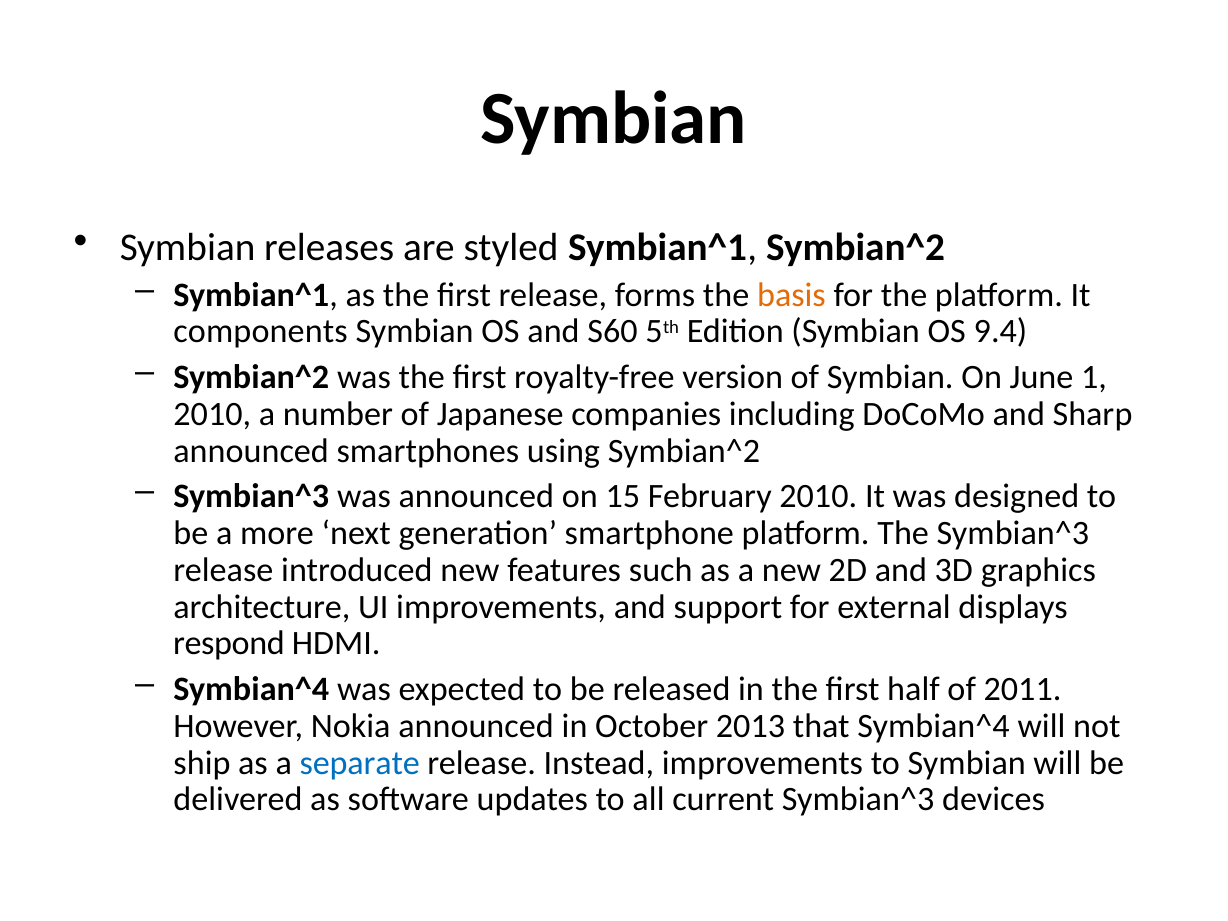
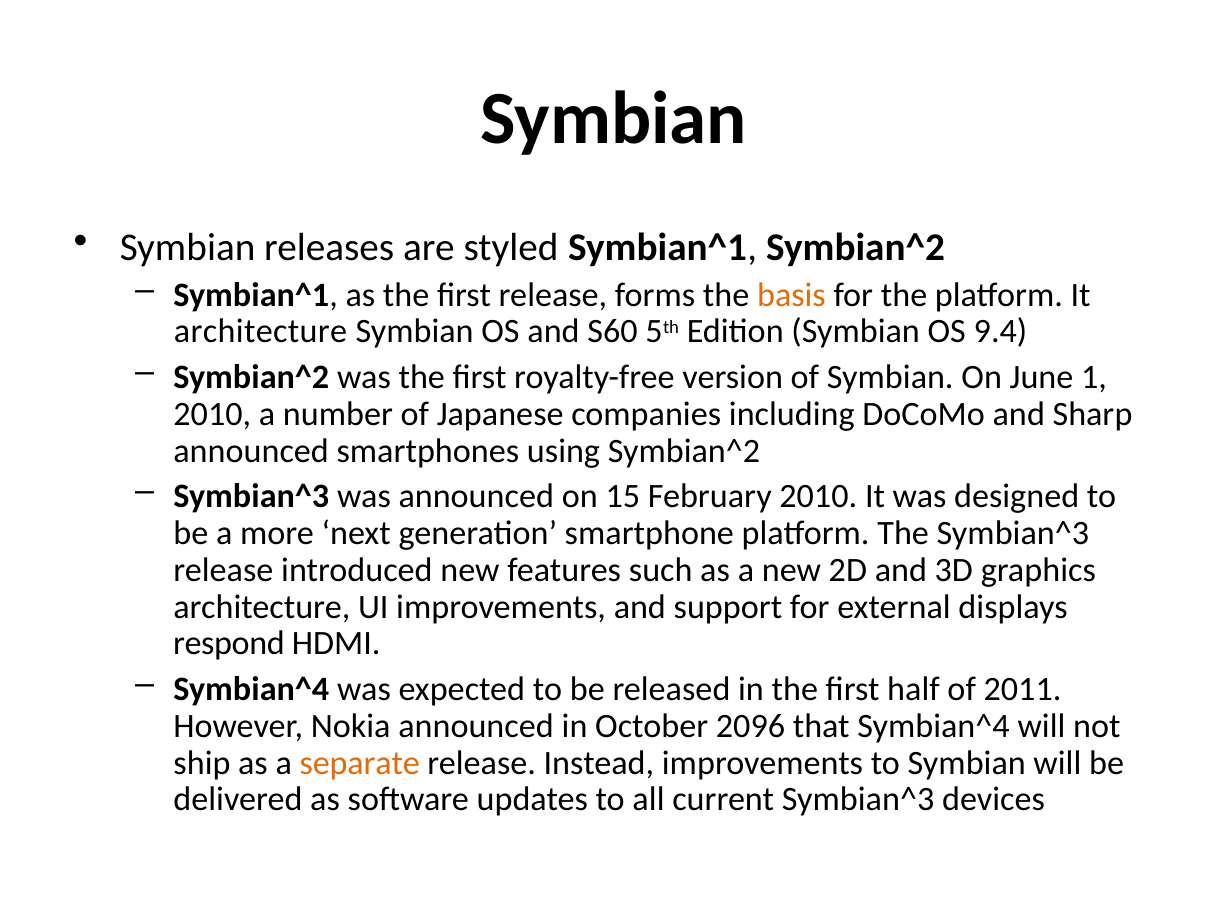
components: components -> architecture (260, 332)
2013: 2013 -> 2096 (751, 726)
separate colour: blue -> orange (360, 763)
